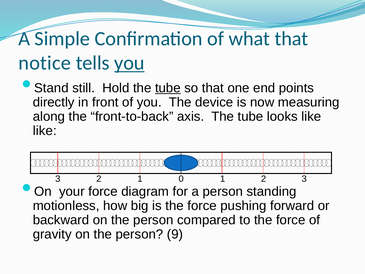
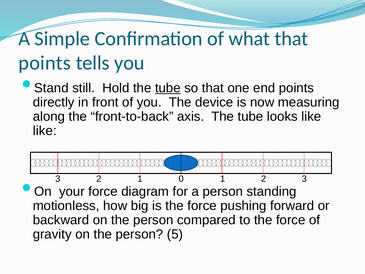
notice: notice -> points (45, 63)
you underline: present -> none (129, 63)
9: 9 -> 5 (175, 234)
